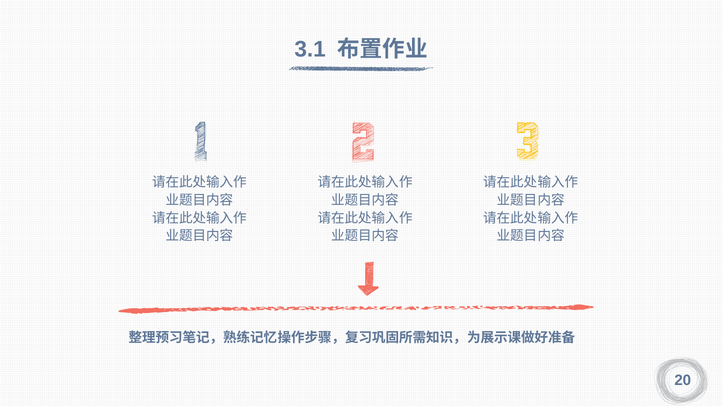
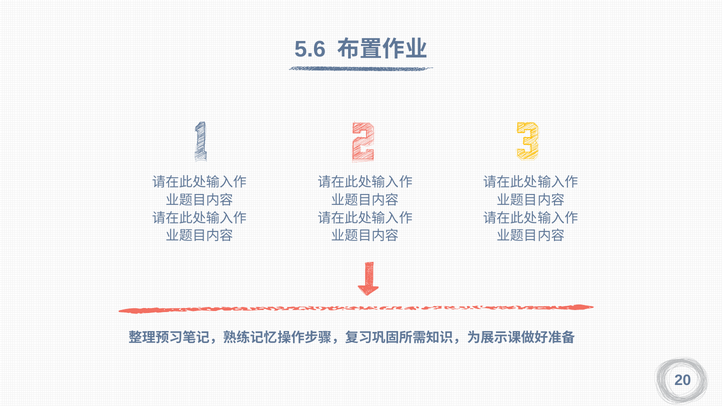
3.1: 3.1 -> 5.6 (310, 49)
